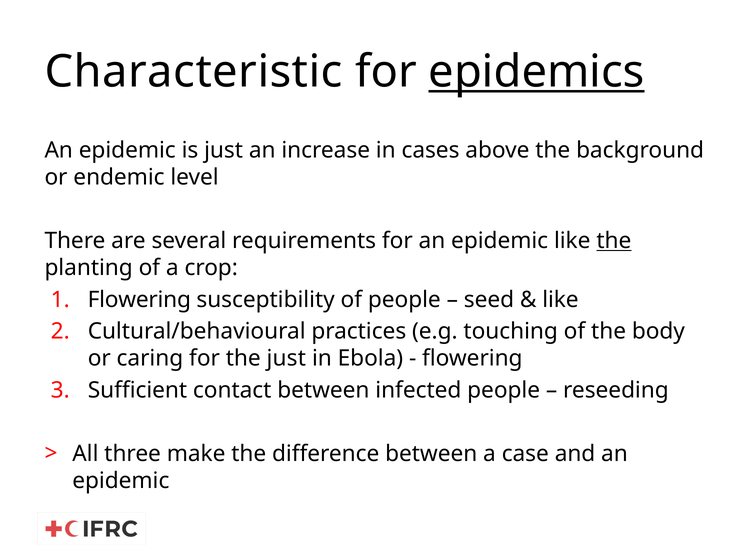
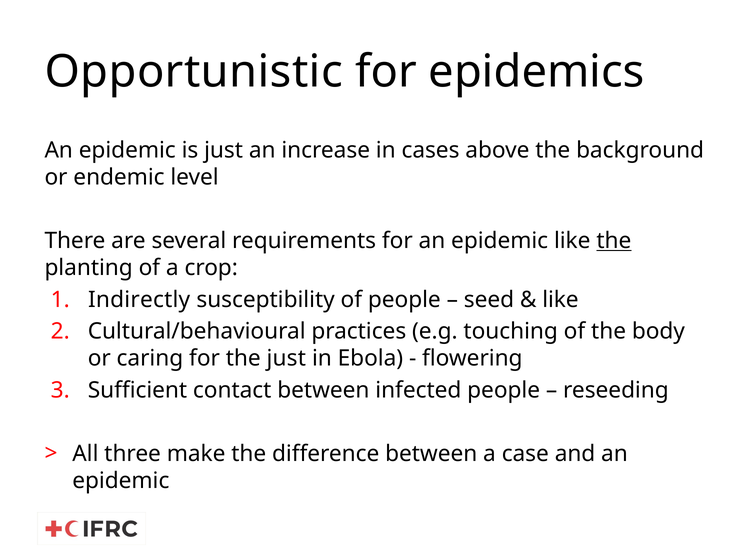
Characteristic: Characteristic -> Opportunistic (194, 72)
epidemics underline: present -> none (537, 72)
Flowering: Flowering -> Indirectly (139, 300)
